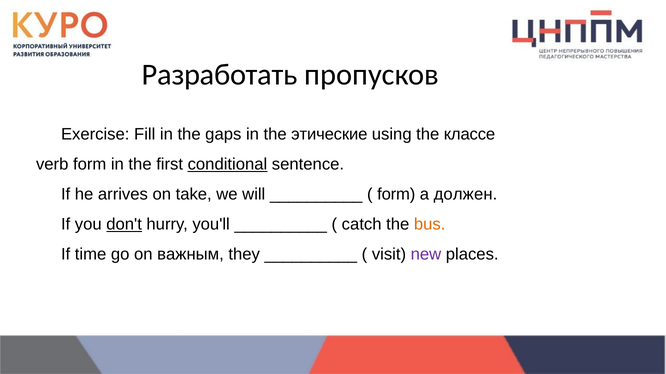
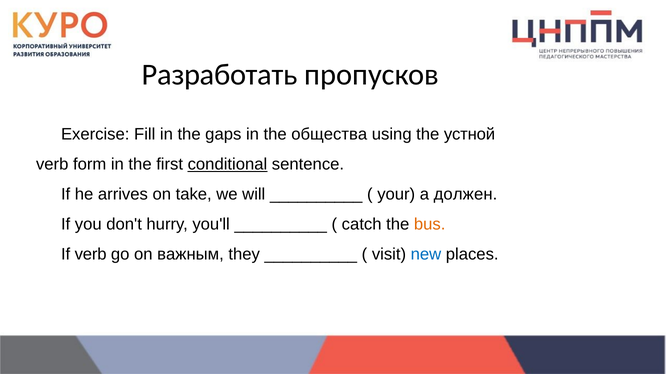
этические: этические -> общества (329, 135)
классе: классе -> устной (470, 135)
form: form -> your (396, 195)
don't underline: present -> none (124, 225)
If time: time -> verb (91, 254)
new colour: purple -> blue (426, 254)
